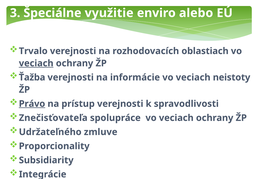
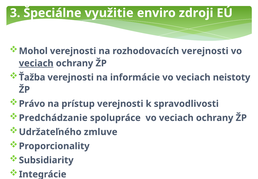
alebo: alebo -> zdroji (196, 13)
Trvalo: Trvalo -> Mohol (33, 51)
rozhodovacích oblastiach: oblastiach -> verejnosti (205, 51)
Právo underline: present -> none (32, 104)
Znečisťovateľa: Znečisťovateľa -> Predchádzanie (53, 118)
